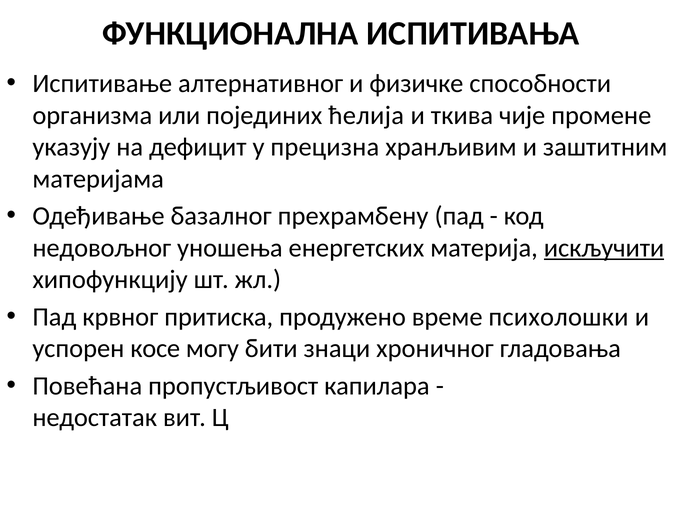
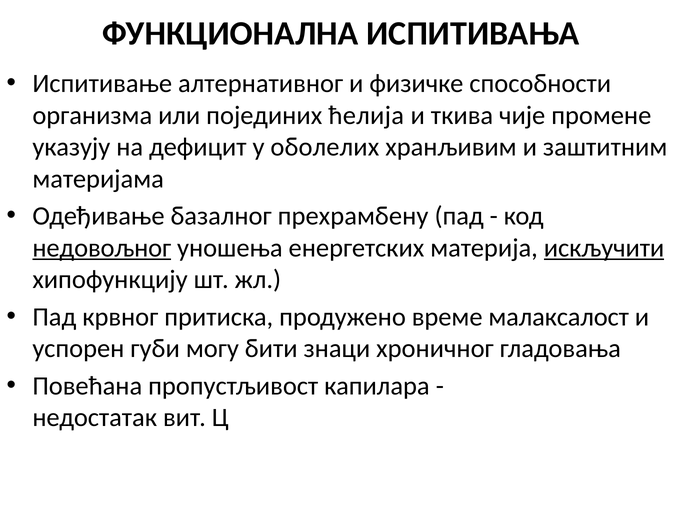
прецизна: прецизна -> оболелих (325, 147)
недовољног underline: none -> present (102, 248)
психолошки: психолошки -> малаксалост (559, 317)
косе: косе -> губи (155, 349)
